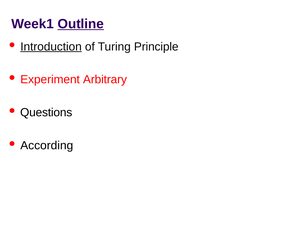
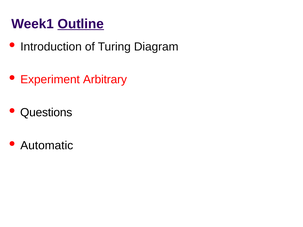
Introduction underline: present -> none (51, 47)
Principle: Principle -> Diagram (156, 47)
According: According -> Automatic (47, 146)
